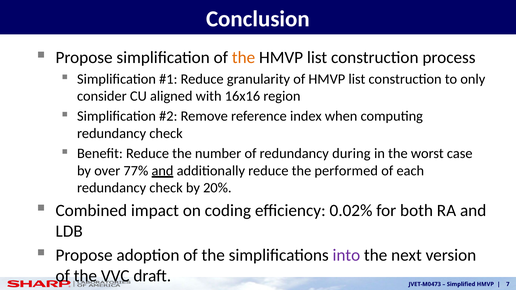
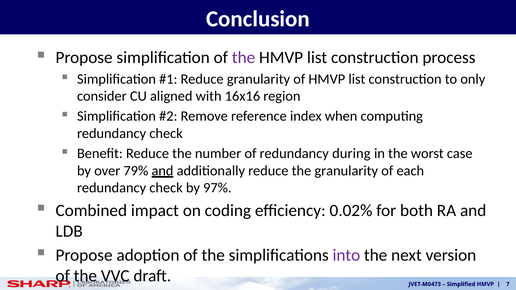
the colour: orange -> purple (244, 57)
77%: 77% -> 79% (136, 171)
the performed: performed -> granularity (346, 171)
20%: 20% -> 97% (217, 188)
